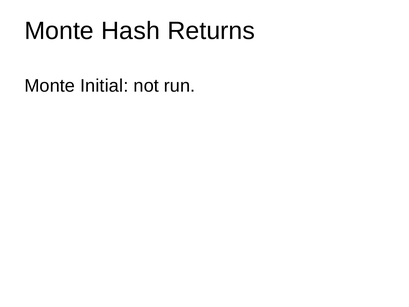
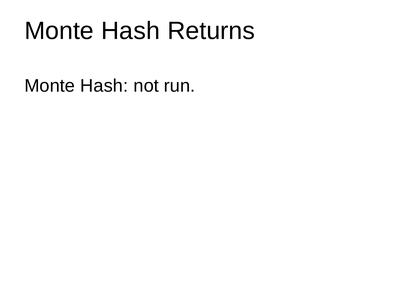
Initial: Initial -> Hash (104, 86)
